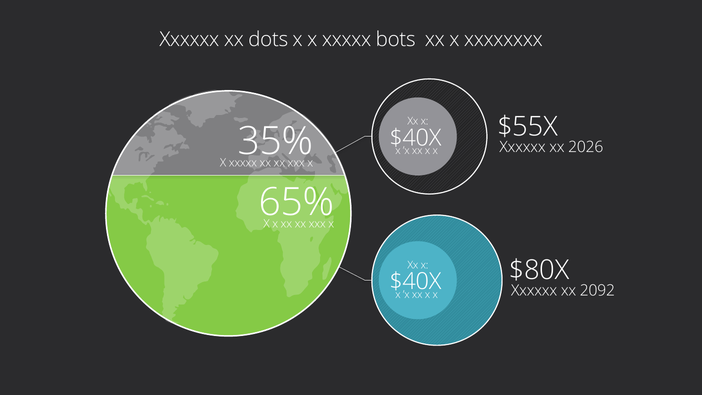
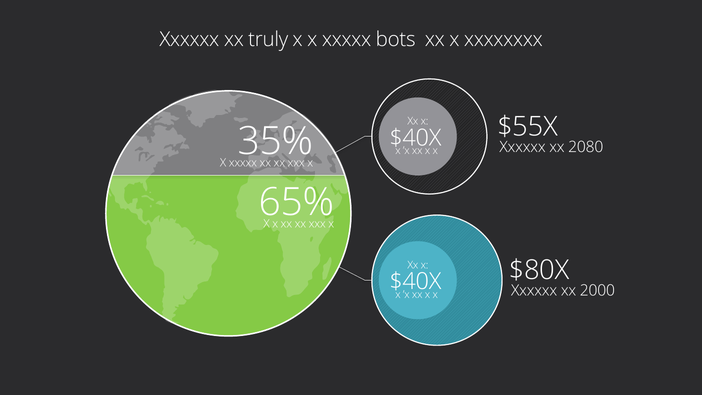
dots: dots -> truly (268, 39)
2026: 2026 -> 2080 (586, 147)
2092: 2092 -> 2000 (597, 291)
